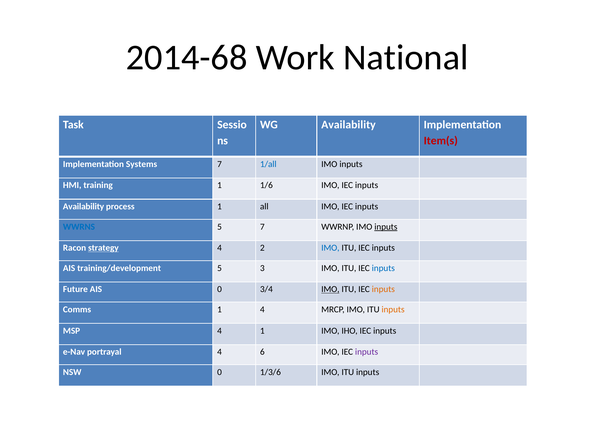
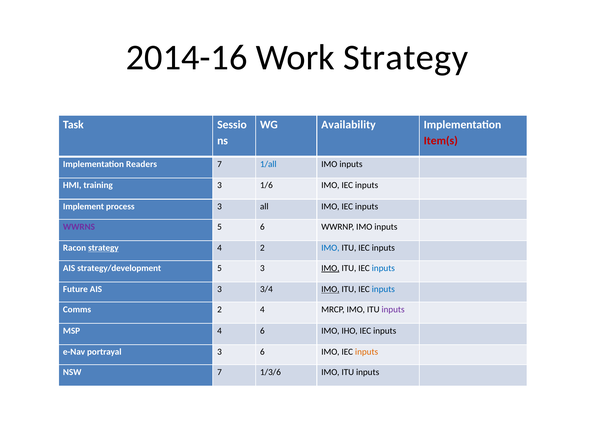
2014-68: 2014-68 -> 2014-16 (187, 58)
Work National: National -> Strategy (406, 58)
Systems: Systems -> Readers (142, 164)
training 1: 1 -> 3 (219, 185)
Availability: Availability -> Implement (83, 207)
process 1: 1 -> 3 (219, 207)
WWRNS colour: blue -> purple (79, 227)
5 7: 7 -> 6 (262, 227)
inputs underline: present -> none (386, 227)
training/development: training/development -> strategy/development (119, 268)
IMO underline: none -> present (330, 268)
AIS 0: 0 -> 3 (219, 289)
inputs colour: orange -> blue (383, 289)
Comms 1: 1 -> 2 (219, 310)
inputs colour: orange -> purple (393, 310)
4 1: 1 -> 6 (262, 331)
portrayal 4: 4 -> 3 (219, 352)
inputs colour: purple -> orange (367, 352)
NSW 0: 0 -> 7 (219, 372)
